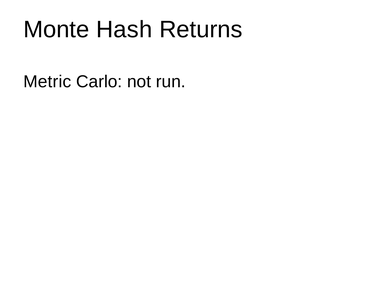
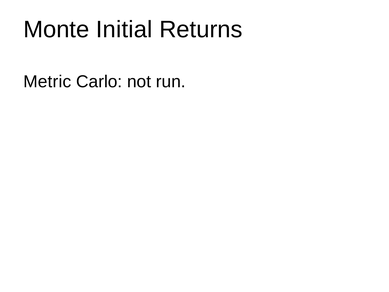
Hash: Hash -> Initial (124, 30)
